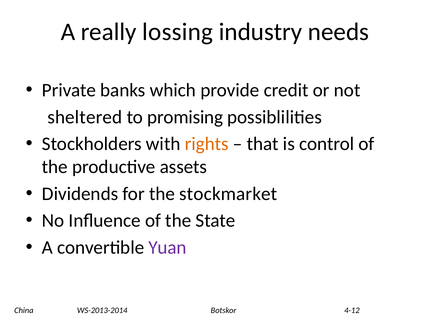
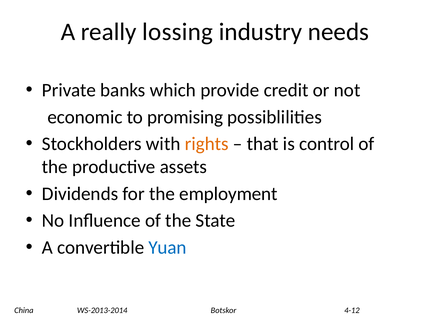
sheltered: sheltered -> economic (85, 117)
stockmarket: stockmarket -> employment (228, 193)
Yuan colour: purple -> blue (168, 247)
